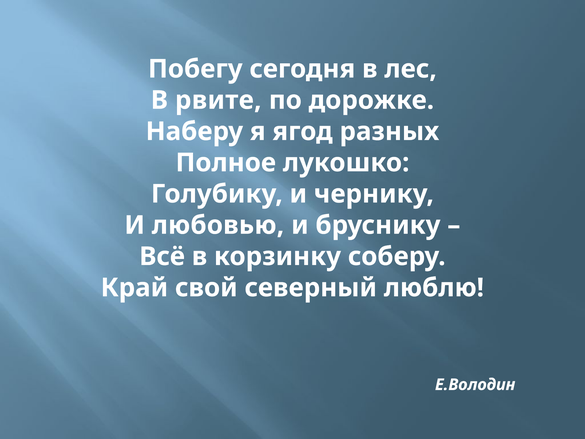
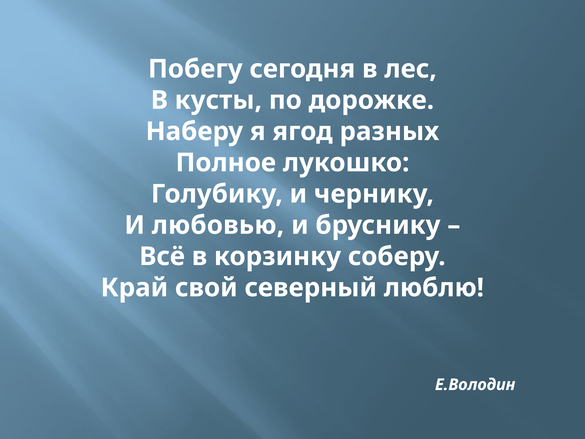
рвите: рвите -> кусты (218, 100)
